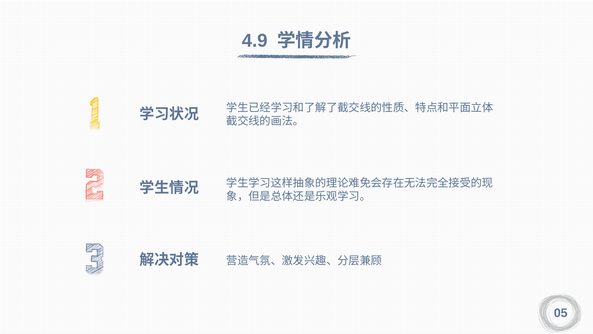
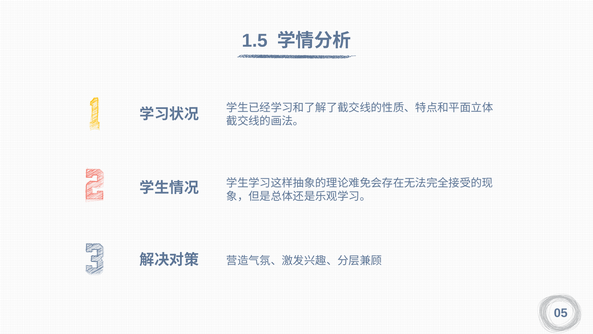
4.9: 4.9 -> 1.5 (255, 41)
